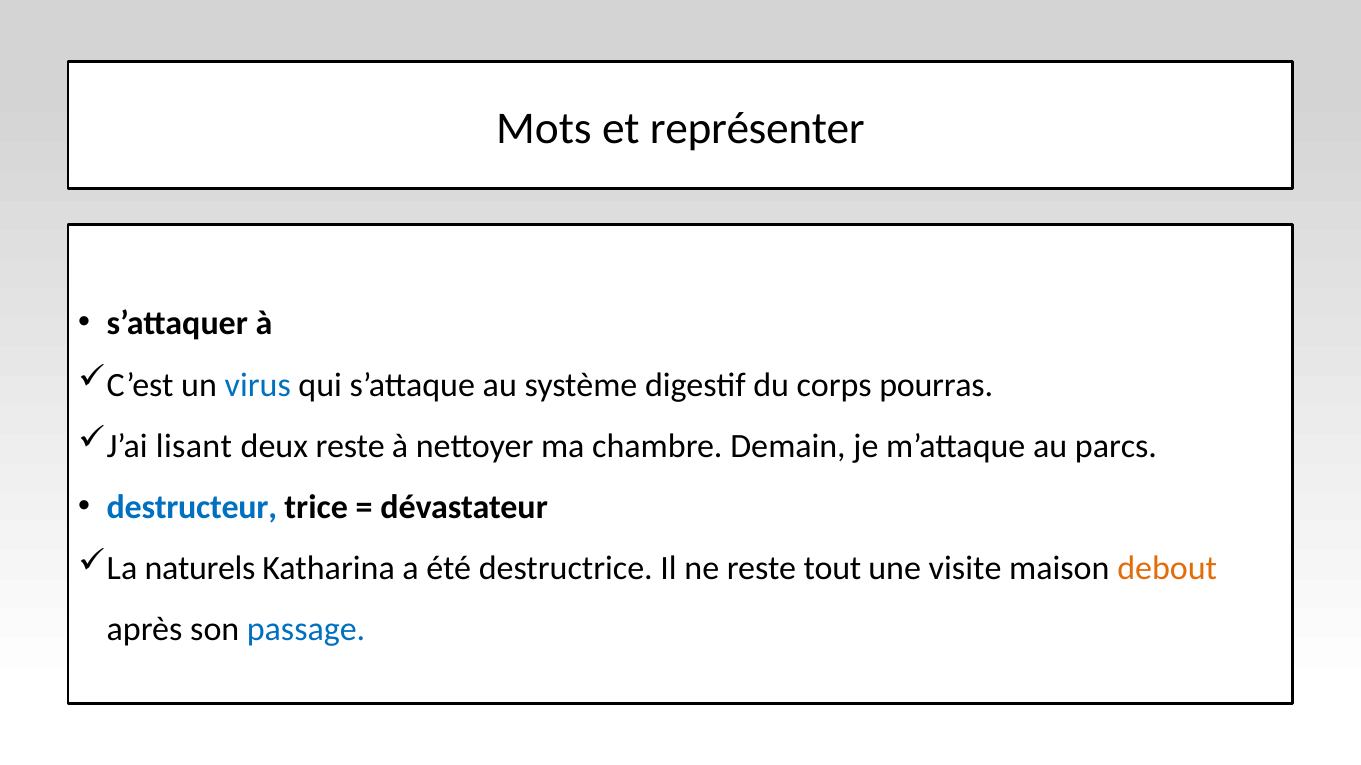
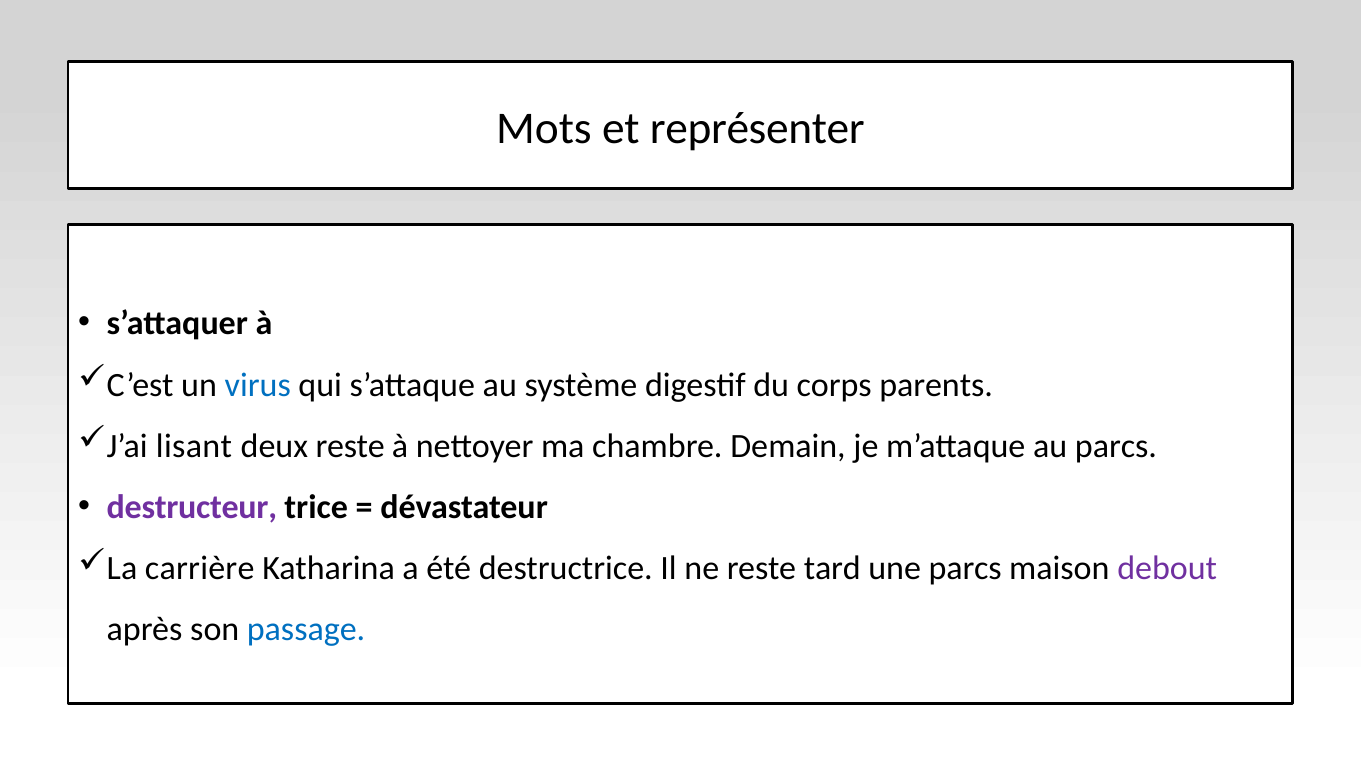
pourras: pourras -> parents (936, 385)
destructeur colour: blue -> purple (192, 508)
naturels: naturels -> carrière (200, 569)
tout: tout -> tard (832, 569)
une visite: visite -> parcs (965, 569)
debout colour: orange -> purple (1167, 569)
